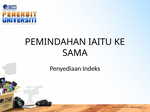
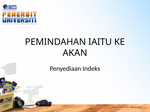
SAMA: SAMA -> AKAN (75, 53)
